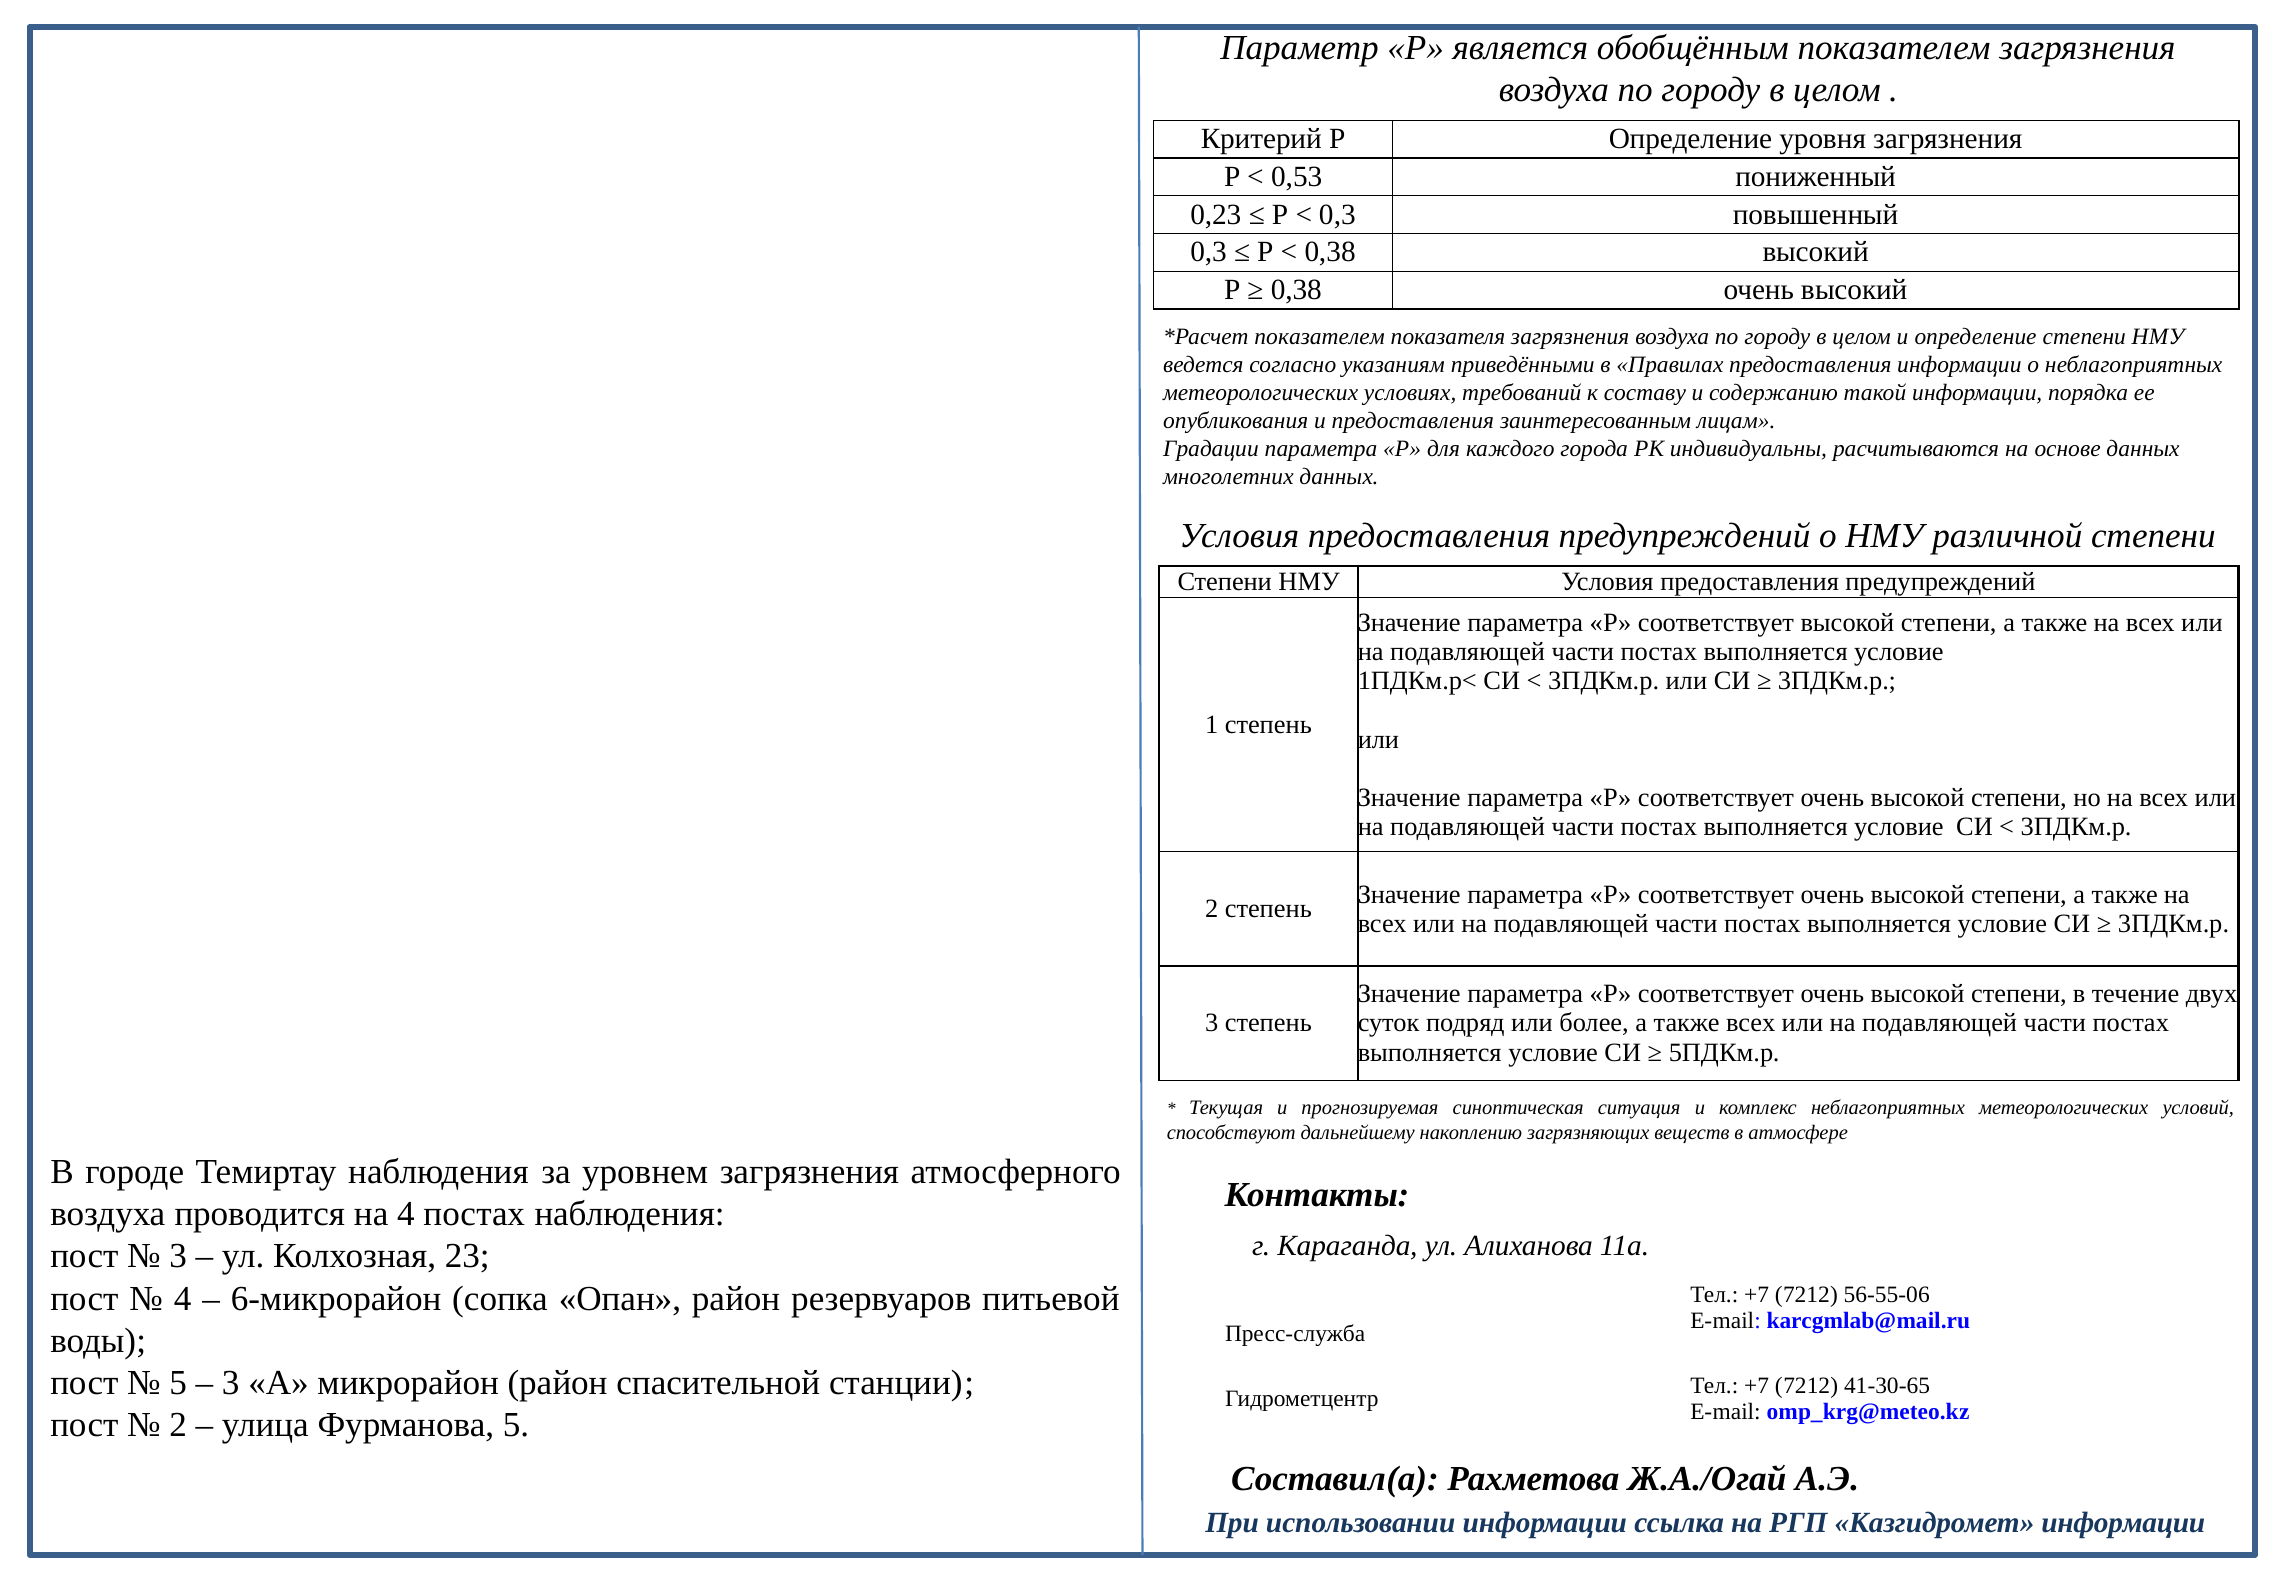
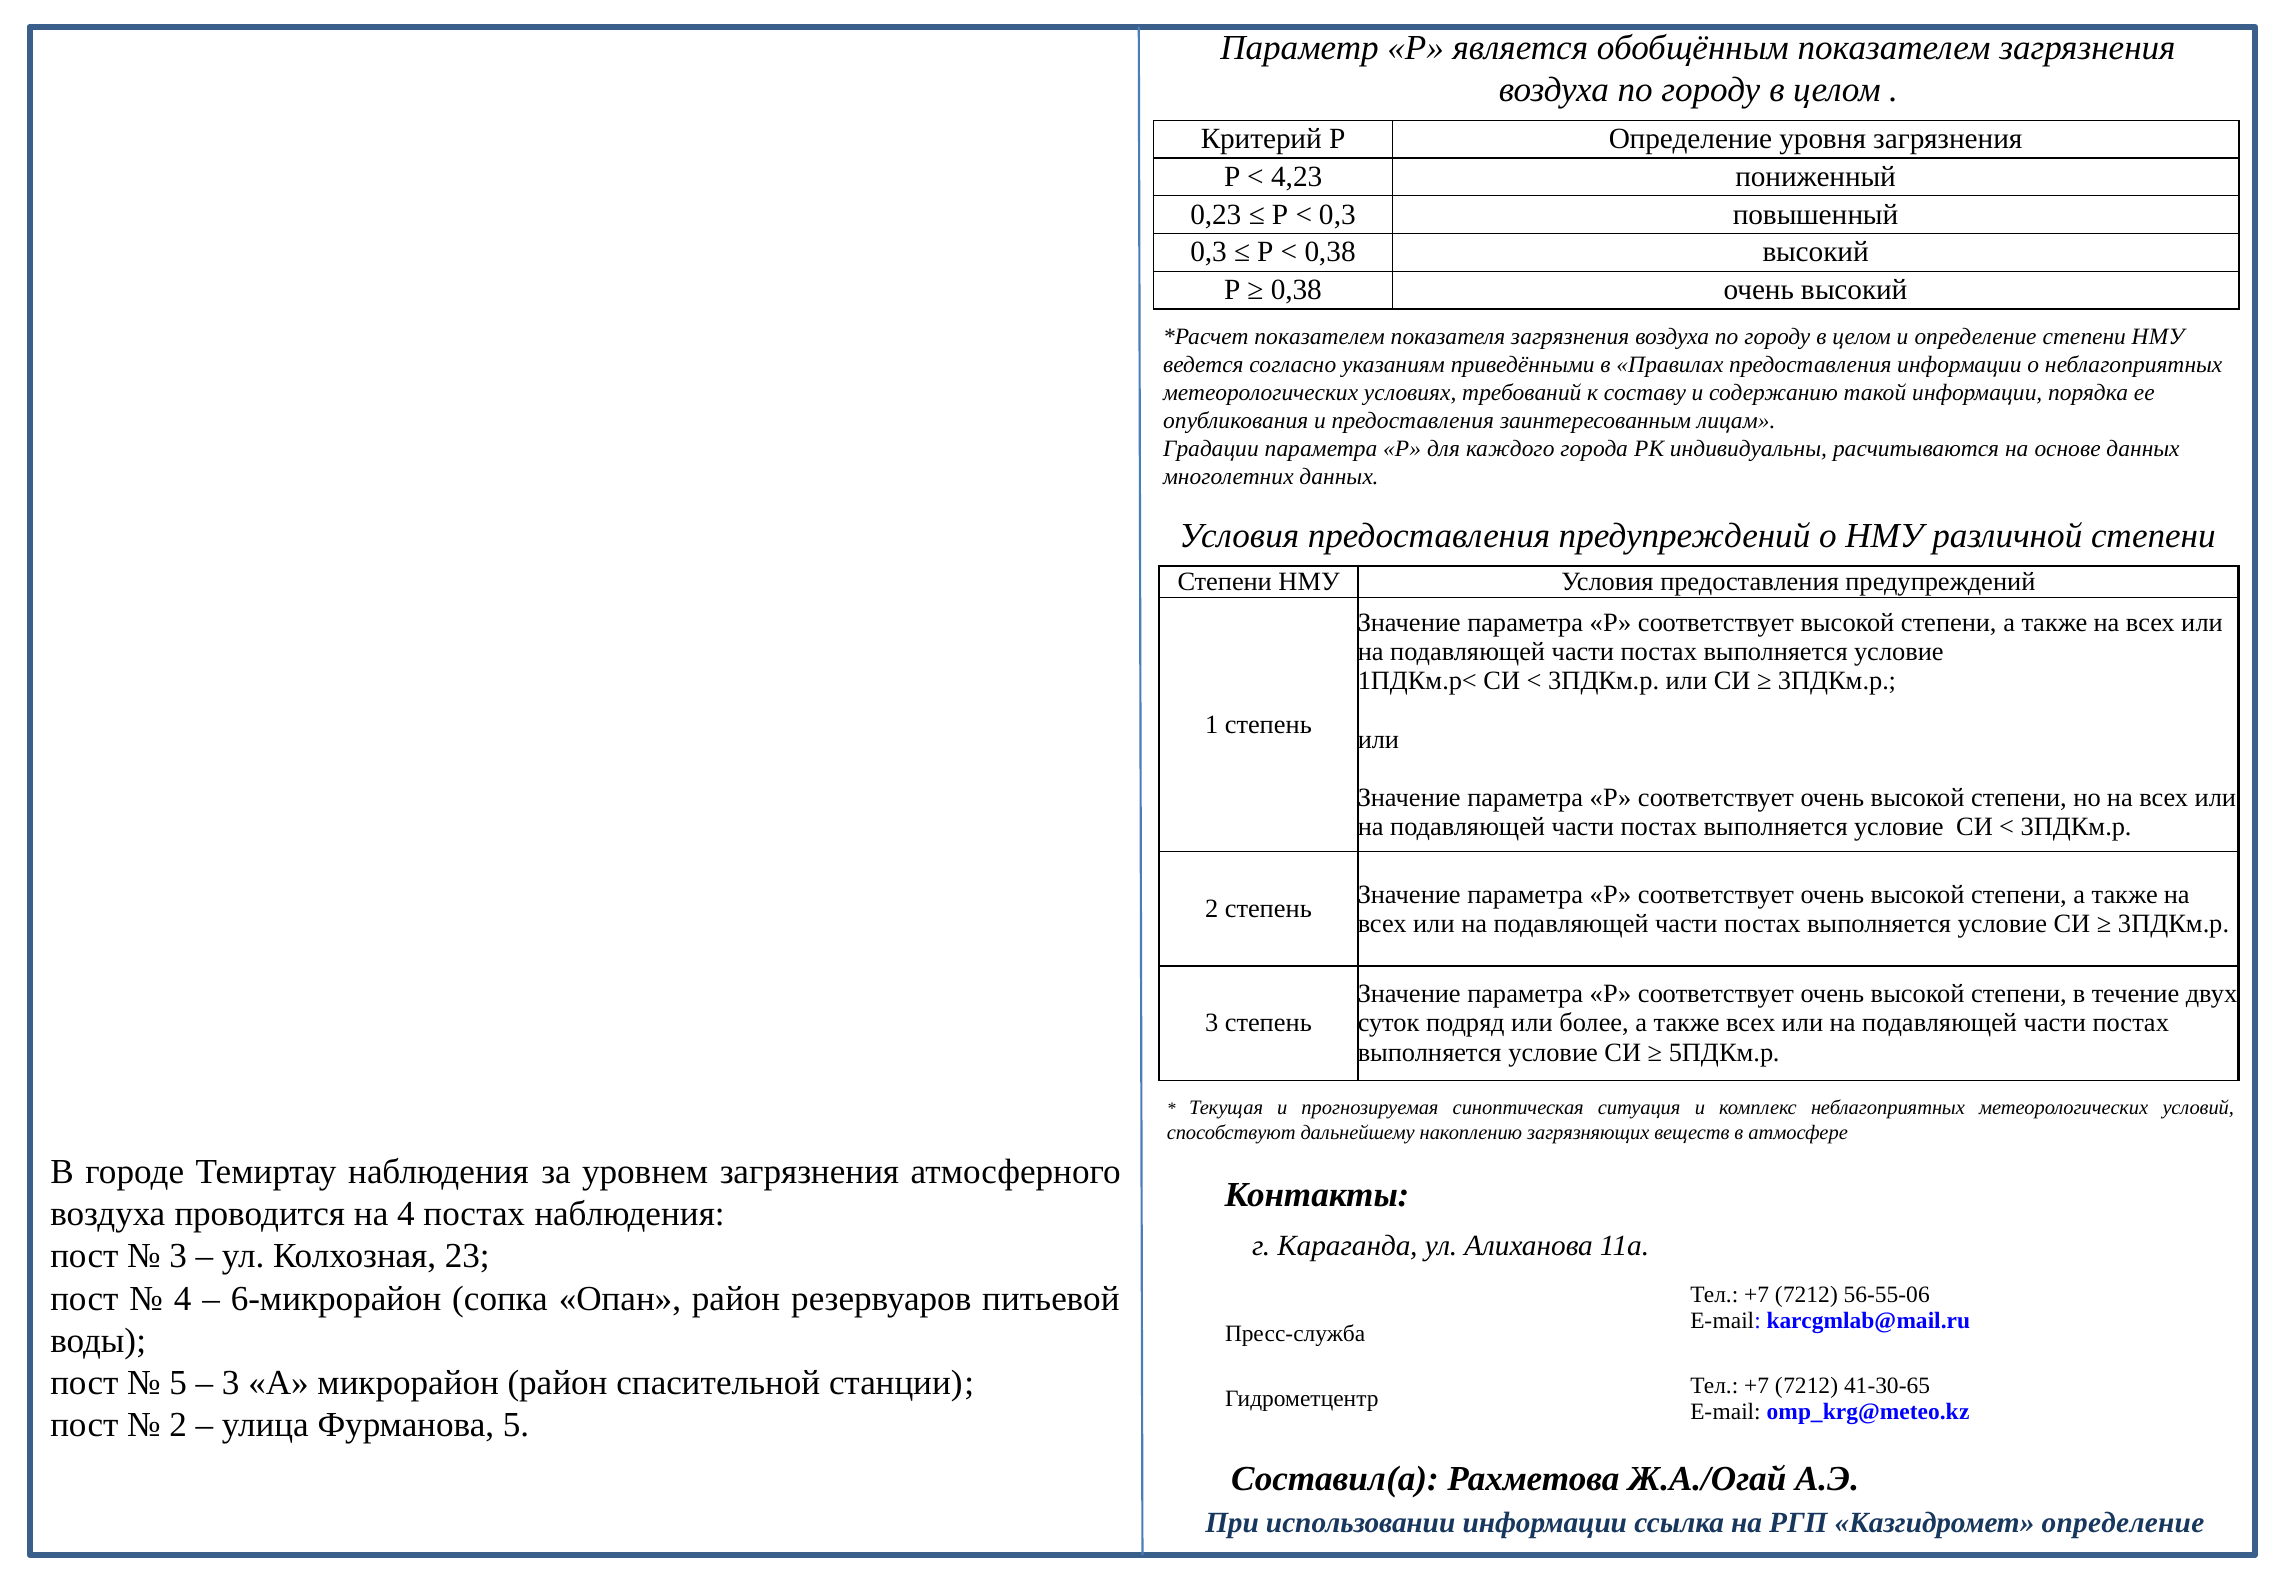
0,53: 0,53 -> 4,23 (1297, 177)
Казгидромет информации: информации -> определение (2123, 1523)
